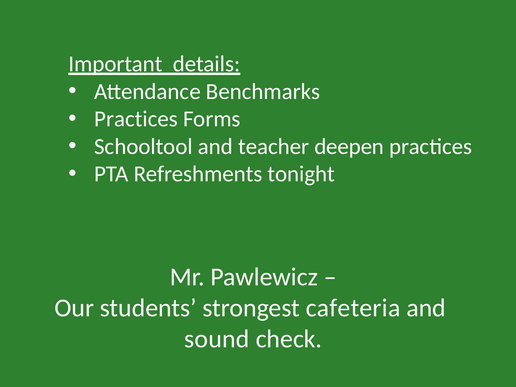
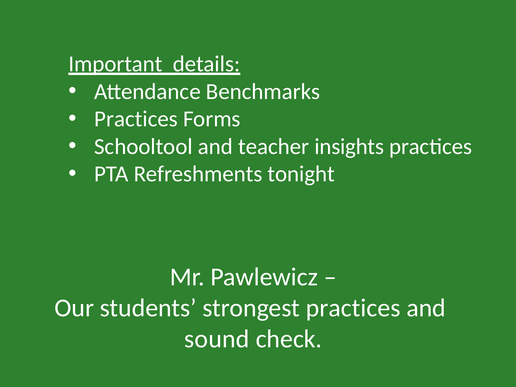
deepen: deepen -> insights (349, 147)
strongest cafeteria: cafeteria -> practices (353, 308)
